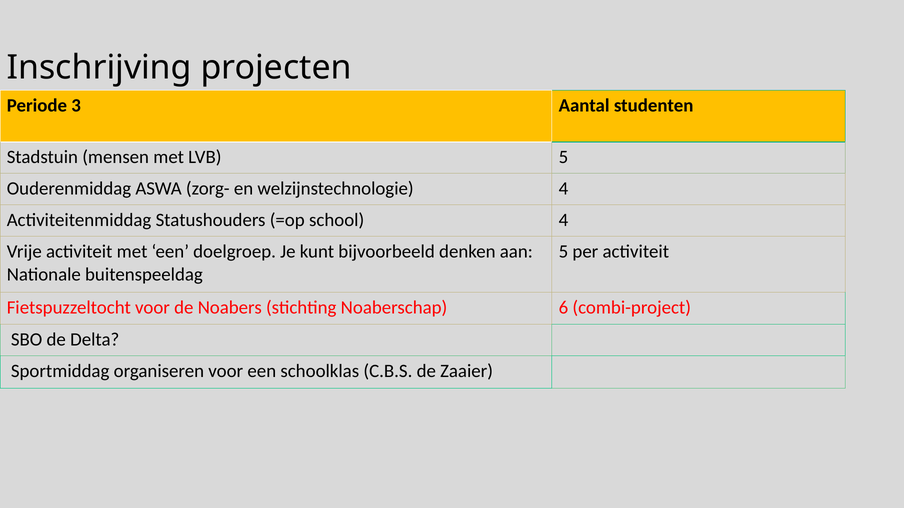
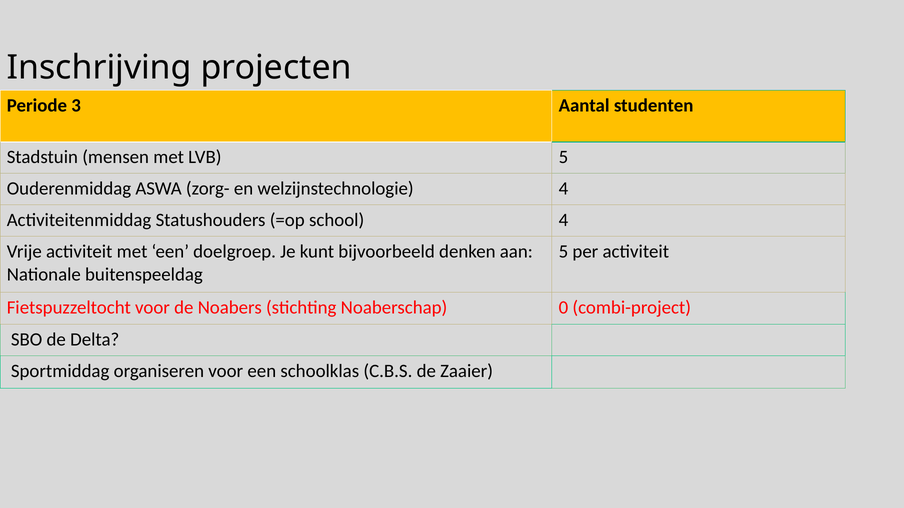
6: 6 -> 0 (563, 308)
